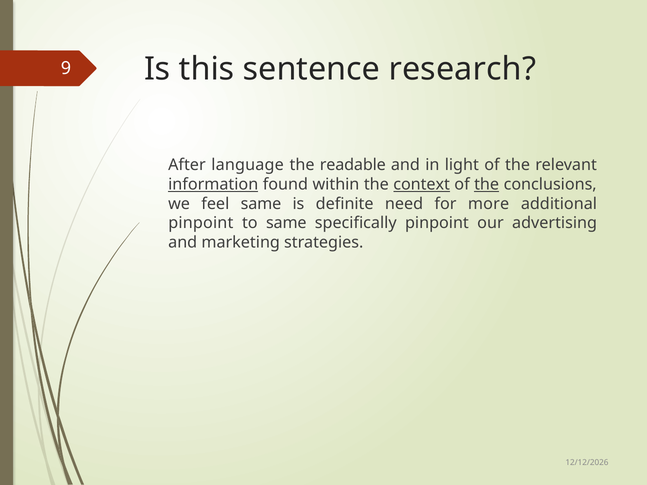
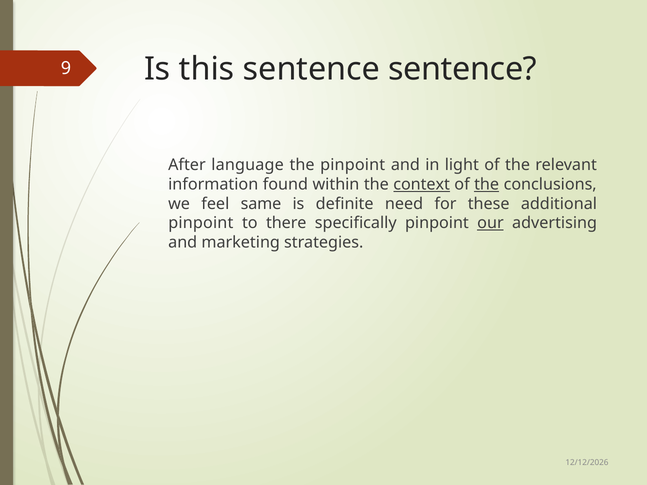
sentence research: research -> sentence (463, 69)
the readable: readable -> pinpoint (353, 165)
information underline: present -> none (213, 184)
more: more -> these (489, 204)
to same: same -> there (286, 223)
our underline: none -> present (490, 223)
